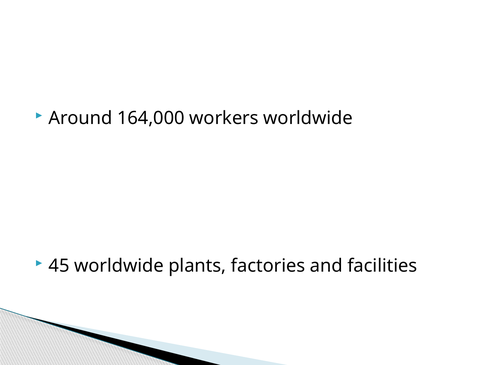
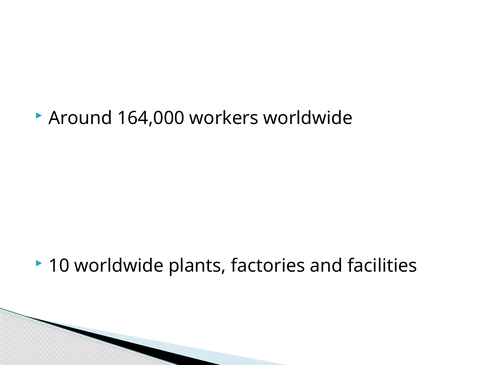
45: 45 -> 10 (59, 266)
